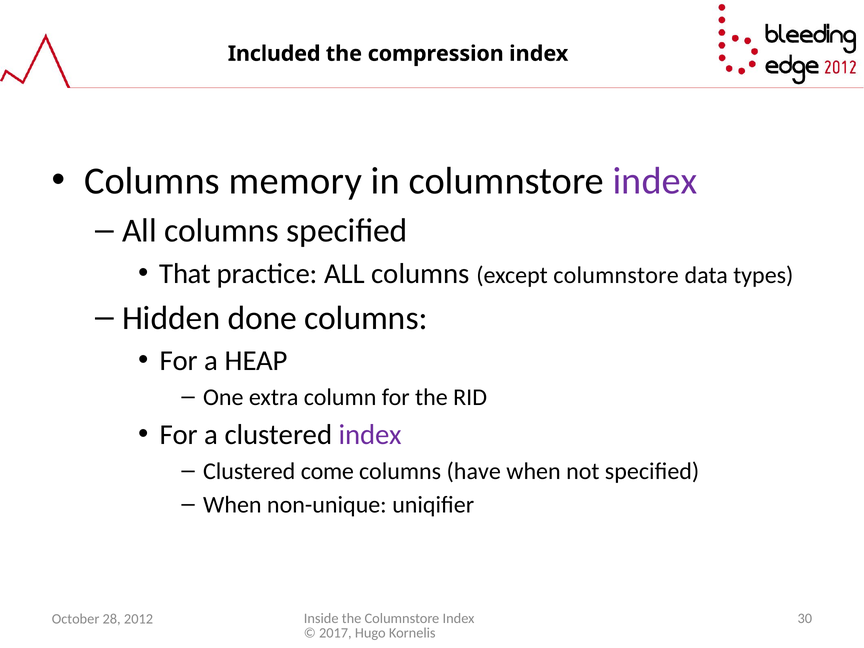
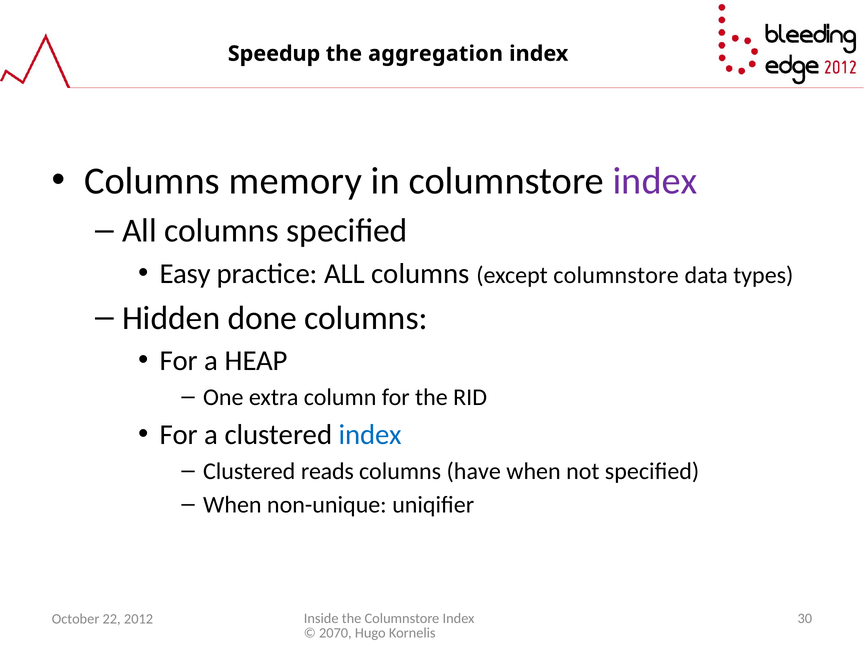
Included: Included -> Speedup (274, 54)
compression: compression -> aggregation (436, 54)
That: That -> Easy (185, 274)
index colour: purple -> blue (370, 435)
come: come -> reads (327, 471)
28: 28 -> 22 (112, 619)
2017: 2017 -> 2070 (335, 633)
